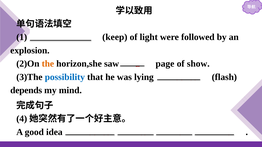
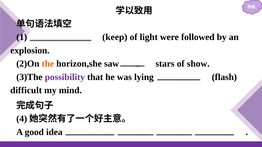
page: page -> stars (165, 64)
possibility colour: blue -> purple (65, 77)
depends: depends -> difficult (26, 90)
